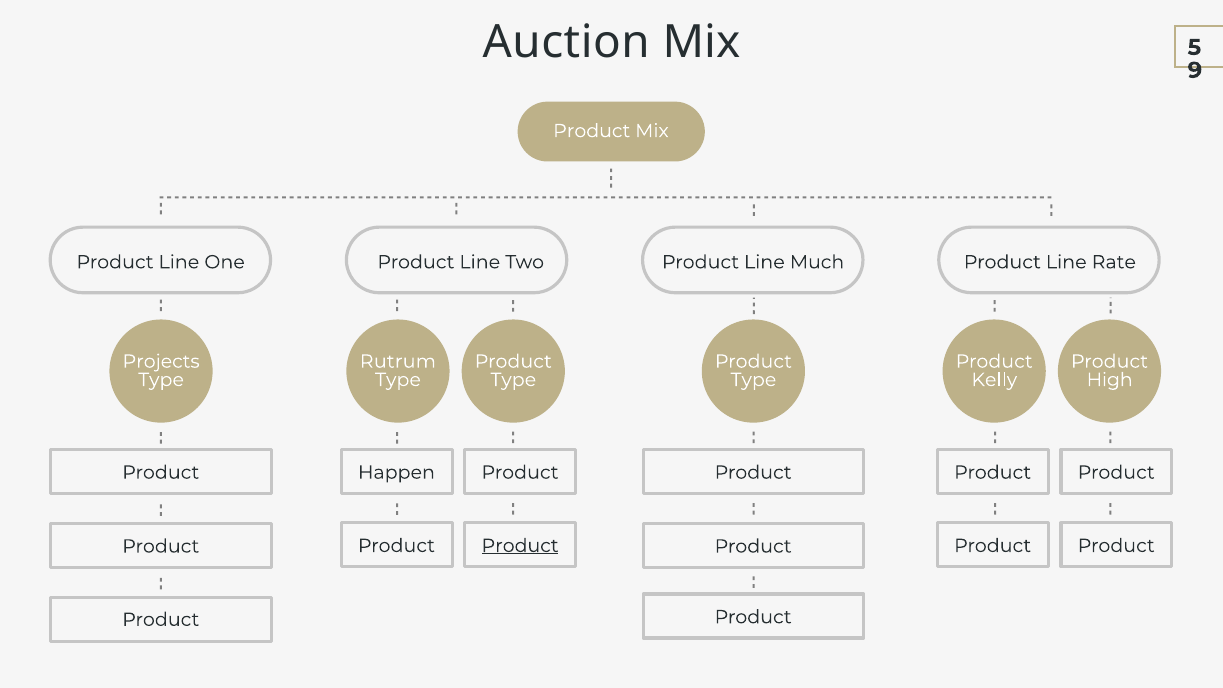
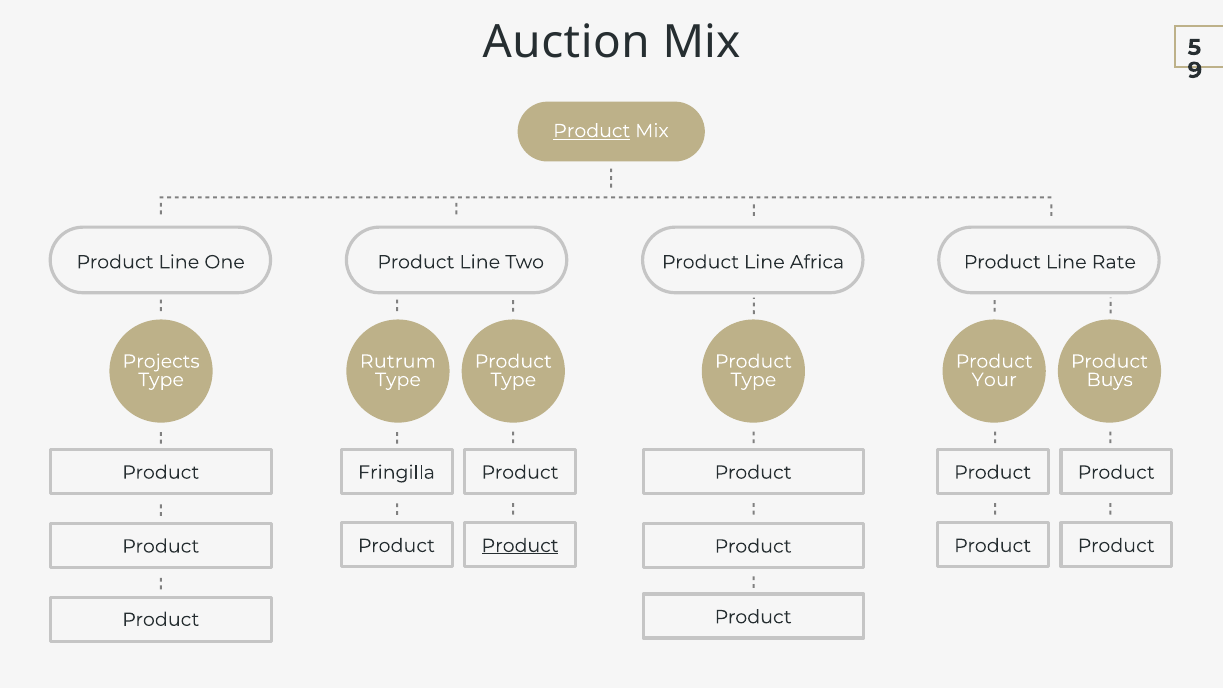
Product underline: none -> present (592, 131)
Much: Much -> Africa (817, 262)
Kelly: Kelly -> Your (994, 380)
High: High -> Buys (1110, 380)
Happen: Happen -> Fringilla (396, 472)
